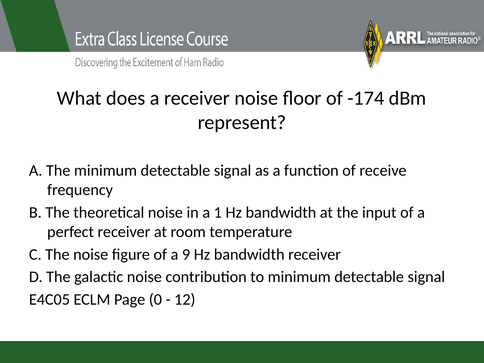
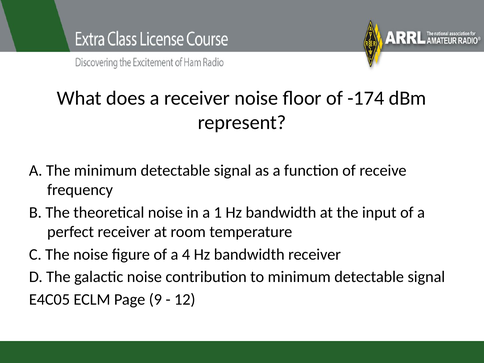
9: 9 -> 4 (186, 254)
0: 0 -> 9 (155, 300)
